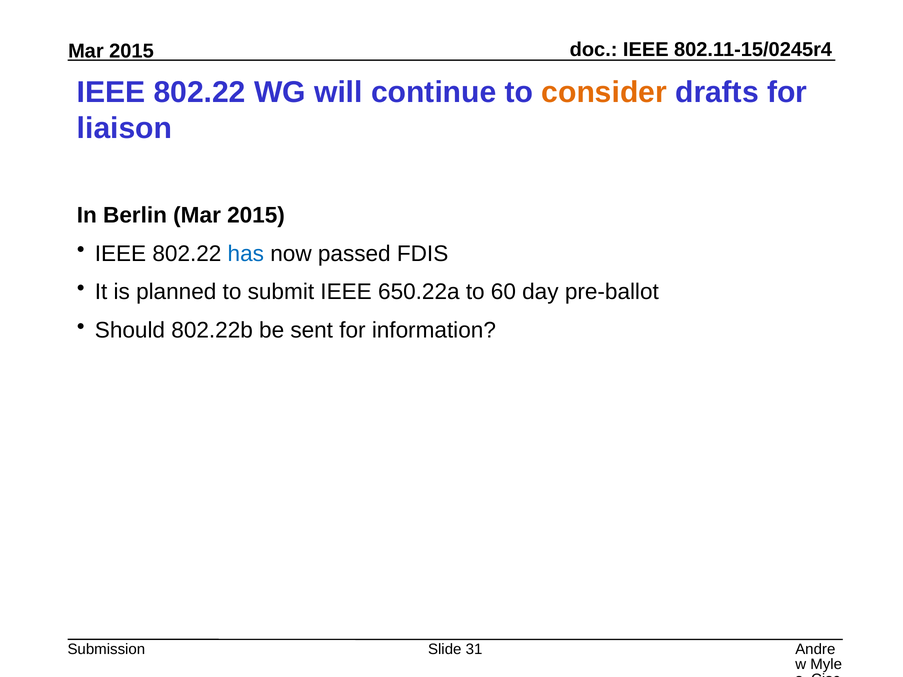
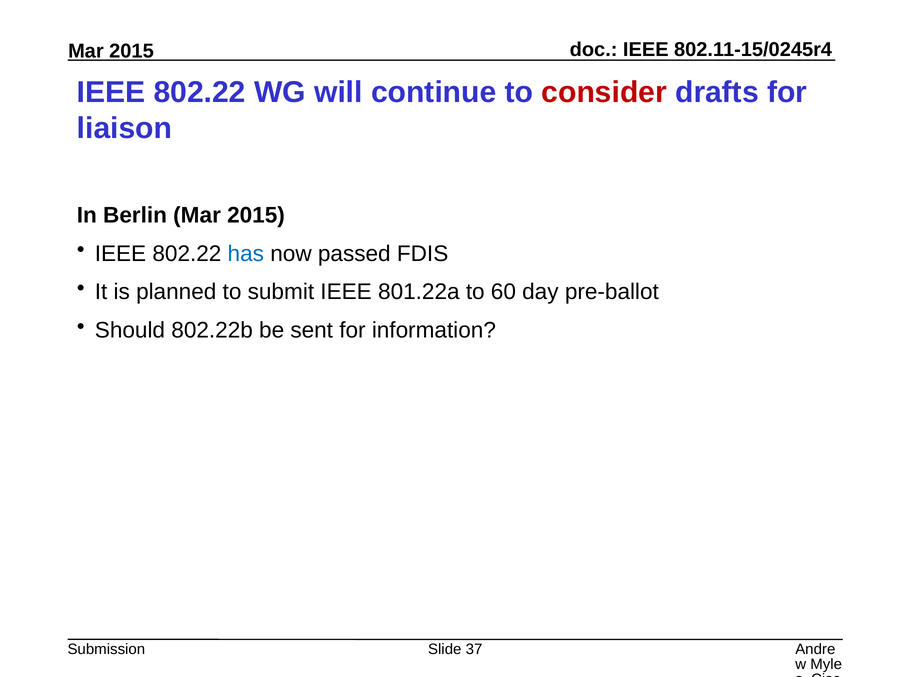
consider colour: orange -> red (604, 92)
650.22a: 650.22a -> 801.22a (419, 292)
31: 31 -> 37 (474, 650)
